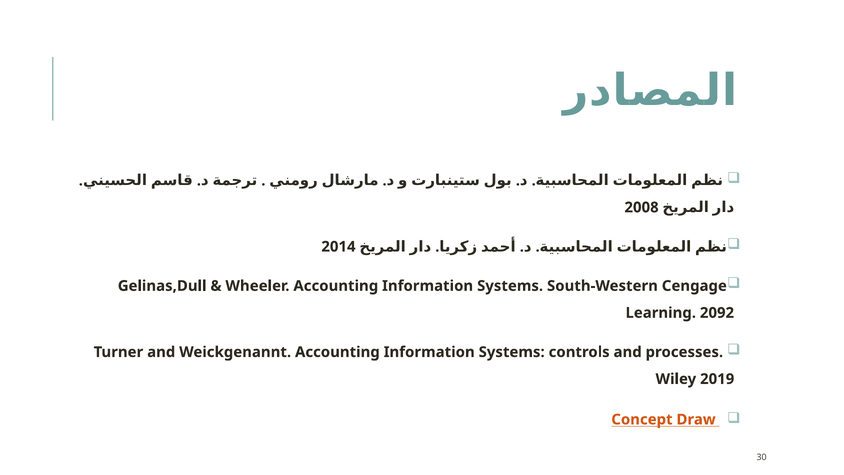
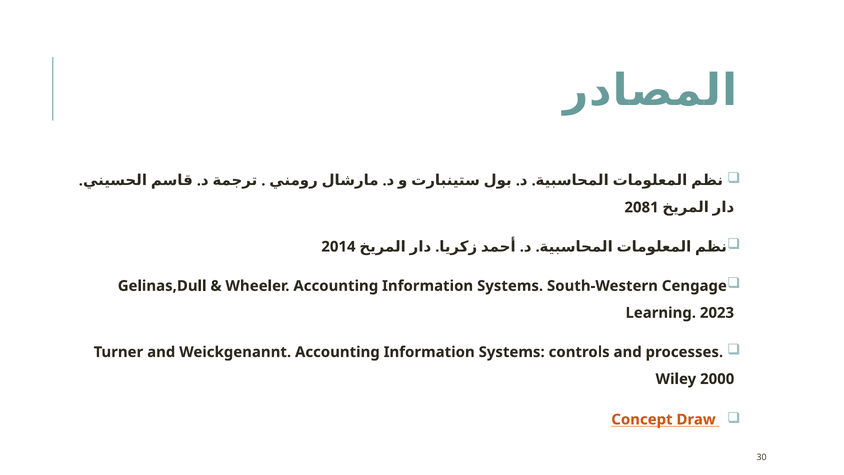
2008: 2008 -> 2081 (642, 207)
2092: 2092 -> 2023 (717, 313)
2019: 2019 -> 2000 (717, 379)
